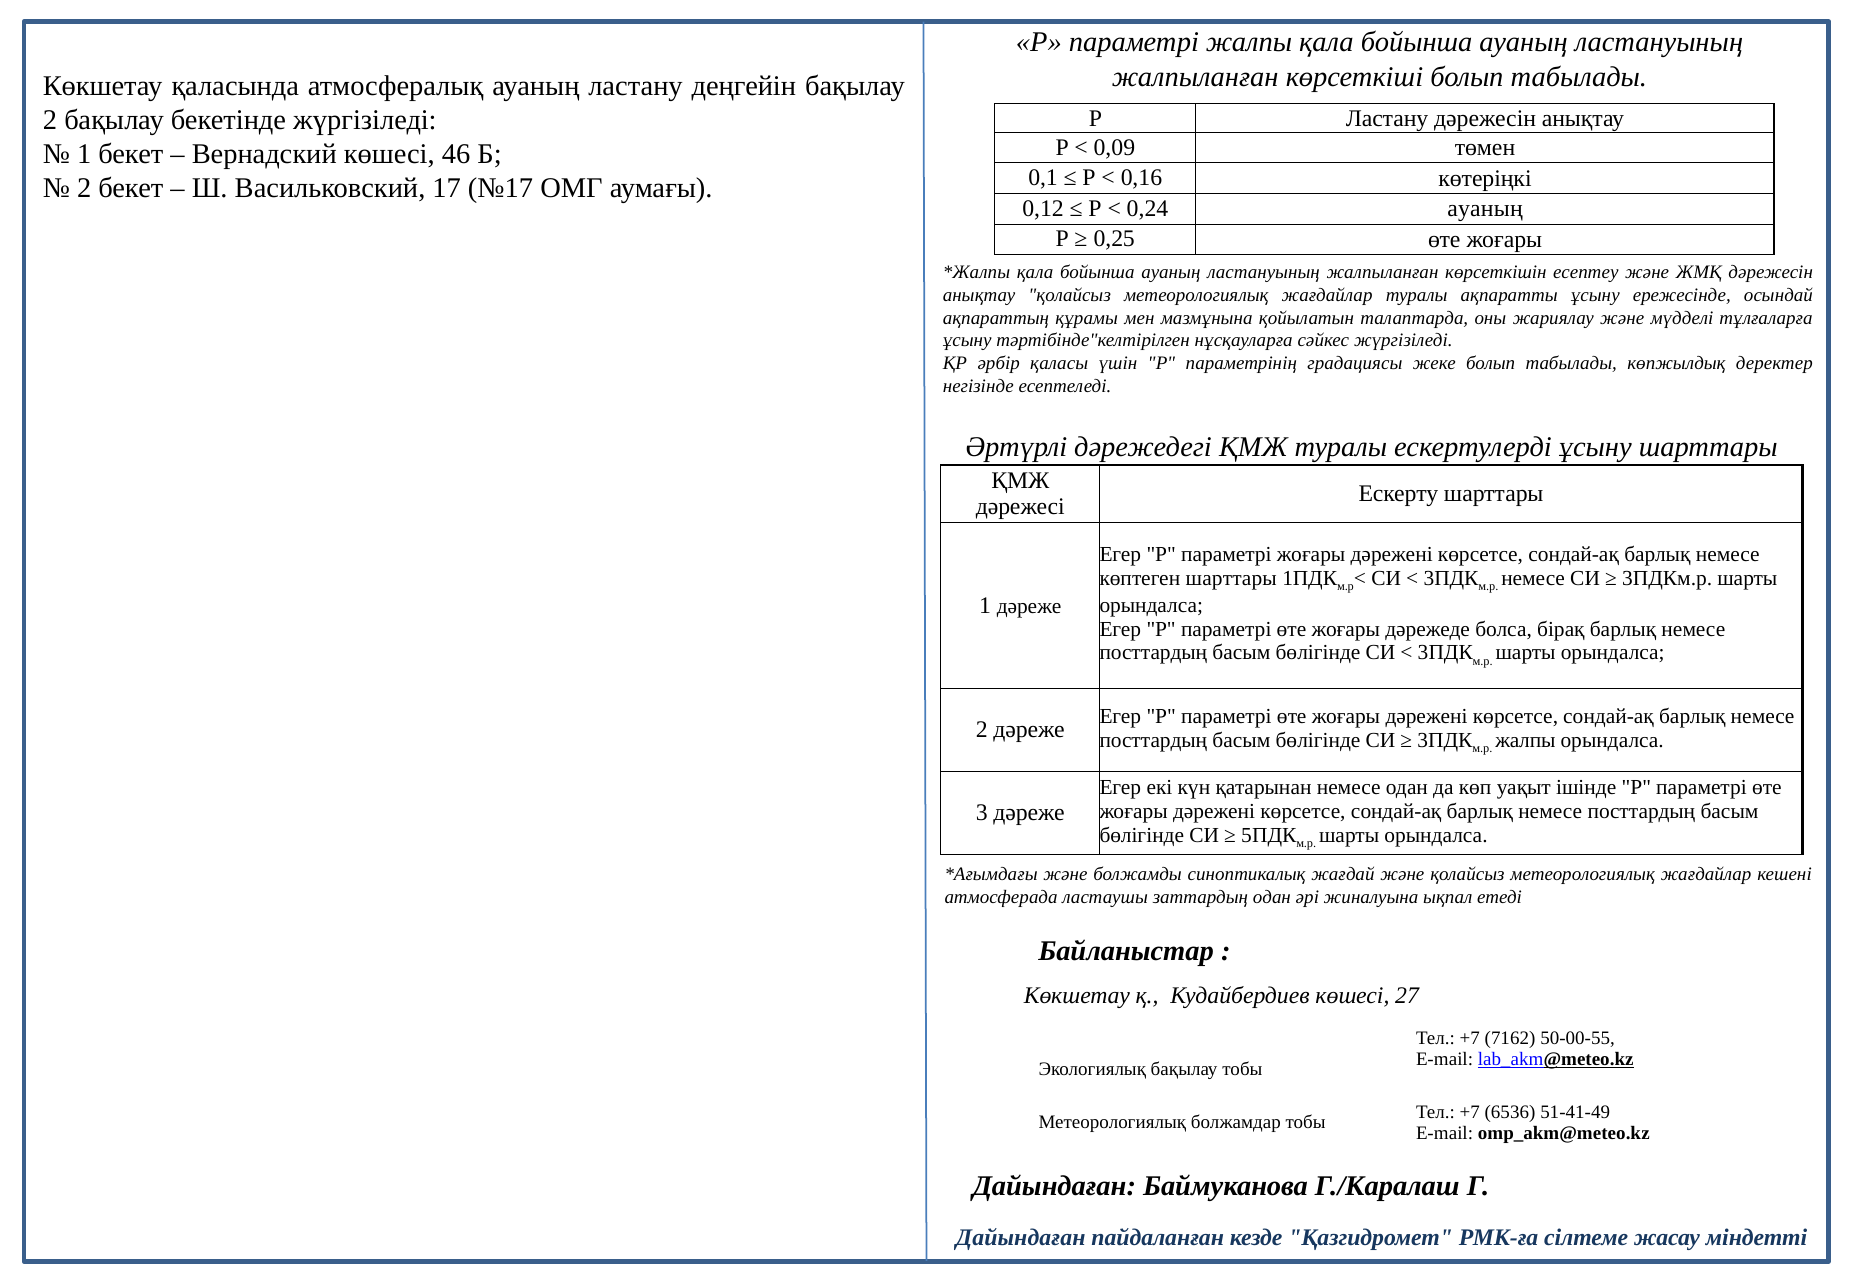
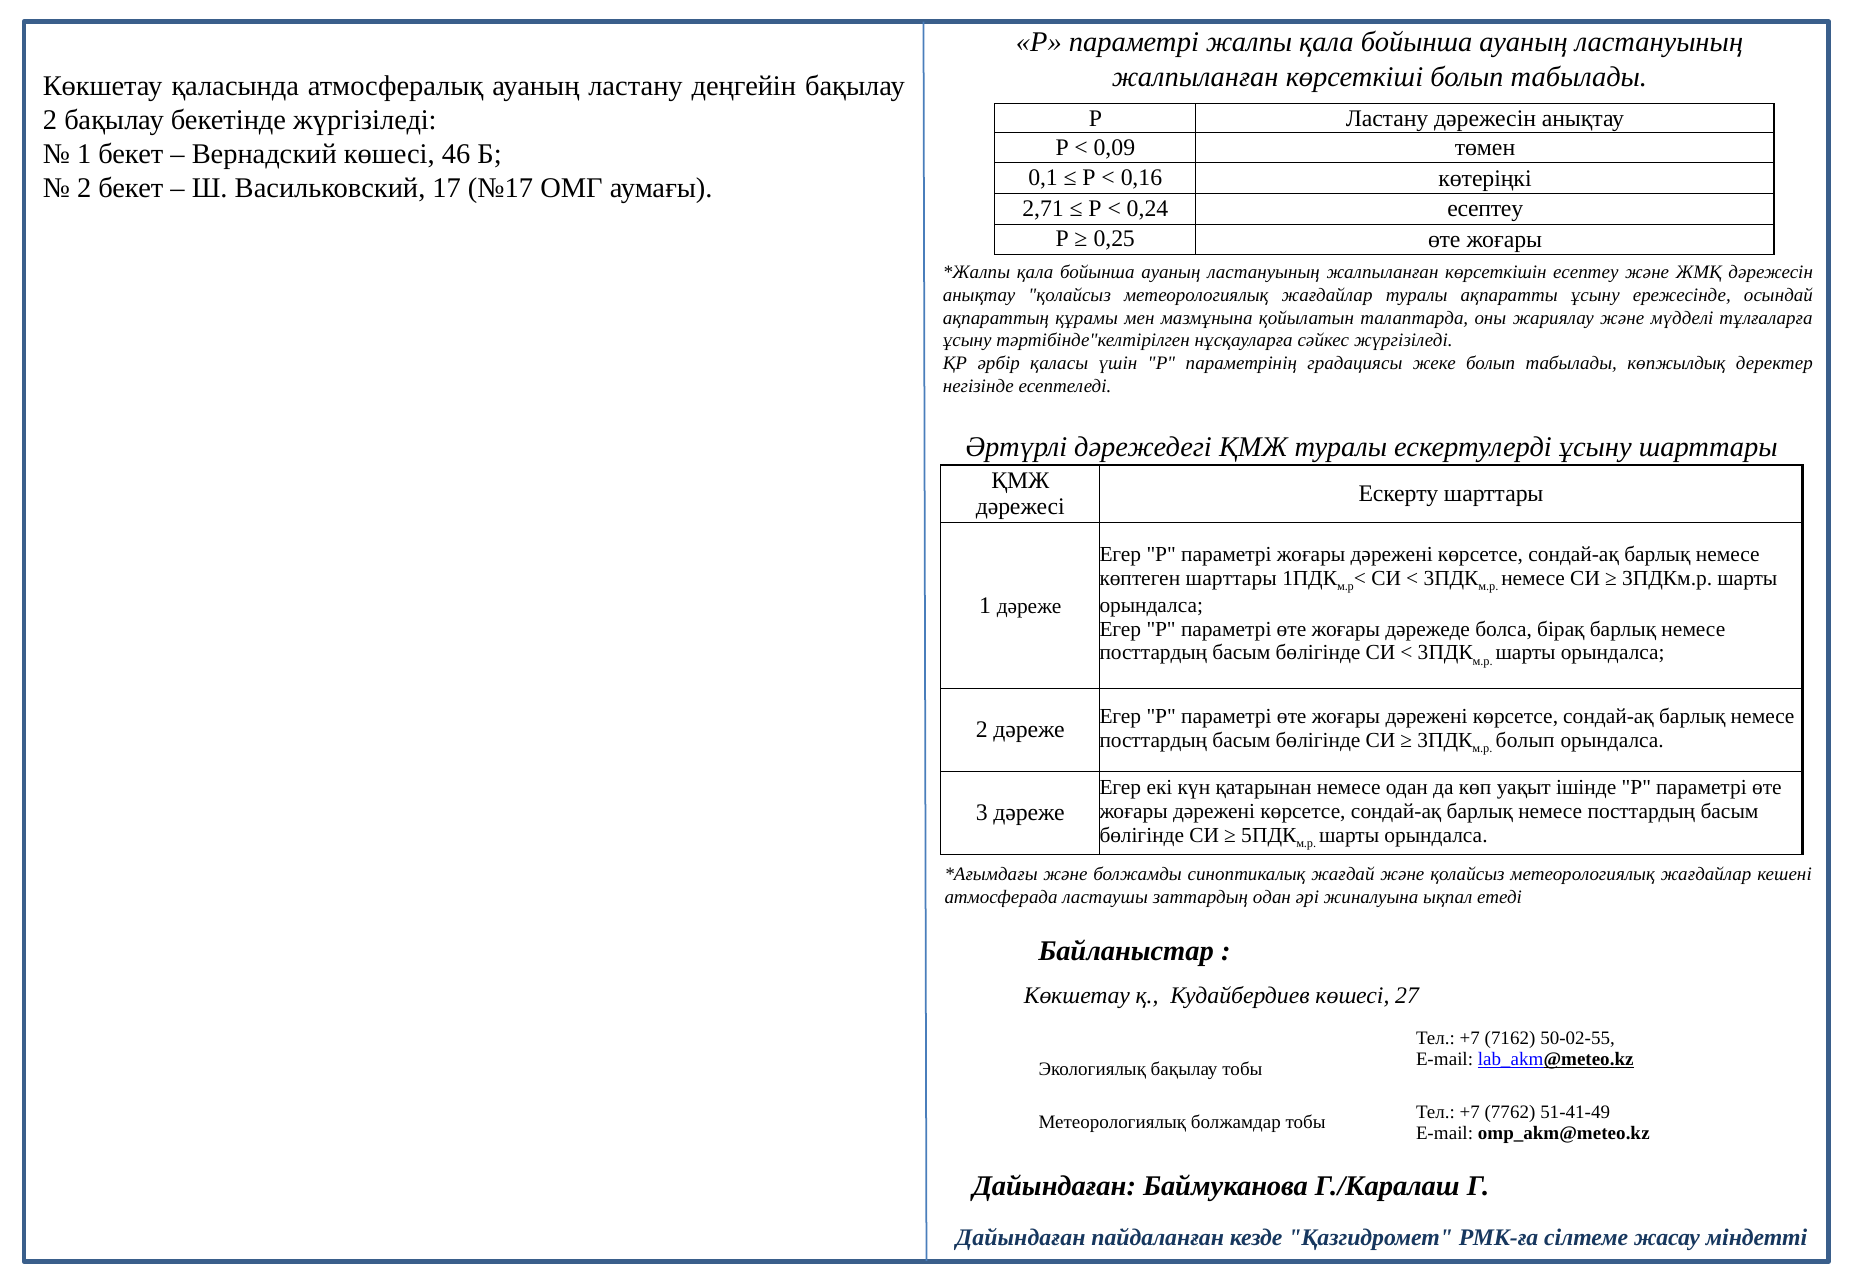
0,12: 0,12 -> 2,71 (1043, 209)
0,24 ауаның: ауаның -> есептеу (1485, 209)
жалпы: жалпы -> болып (1525, 740)
50-00-55: 50-00-55 -> 50-02-55 (1578, 1038)
6536: 6536 -> 7762 (1510, 1112)
